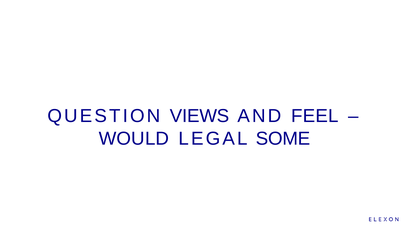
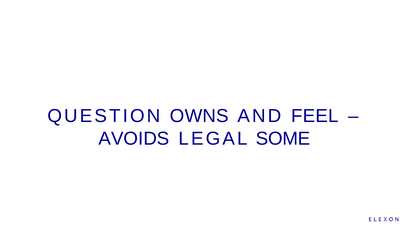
VIEWS: VIEWS -> OWNS (199, 116)
WOULD: WOULD -> AVOIDS (134, 139)
